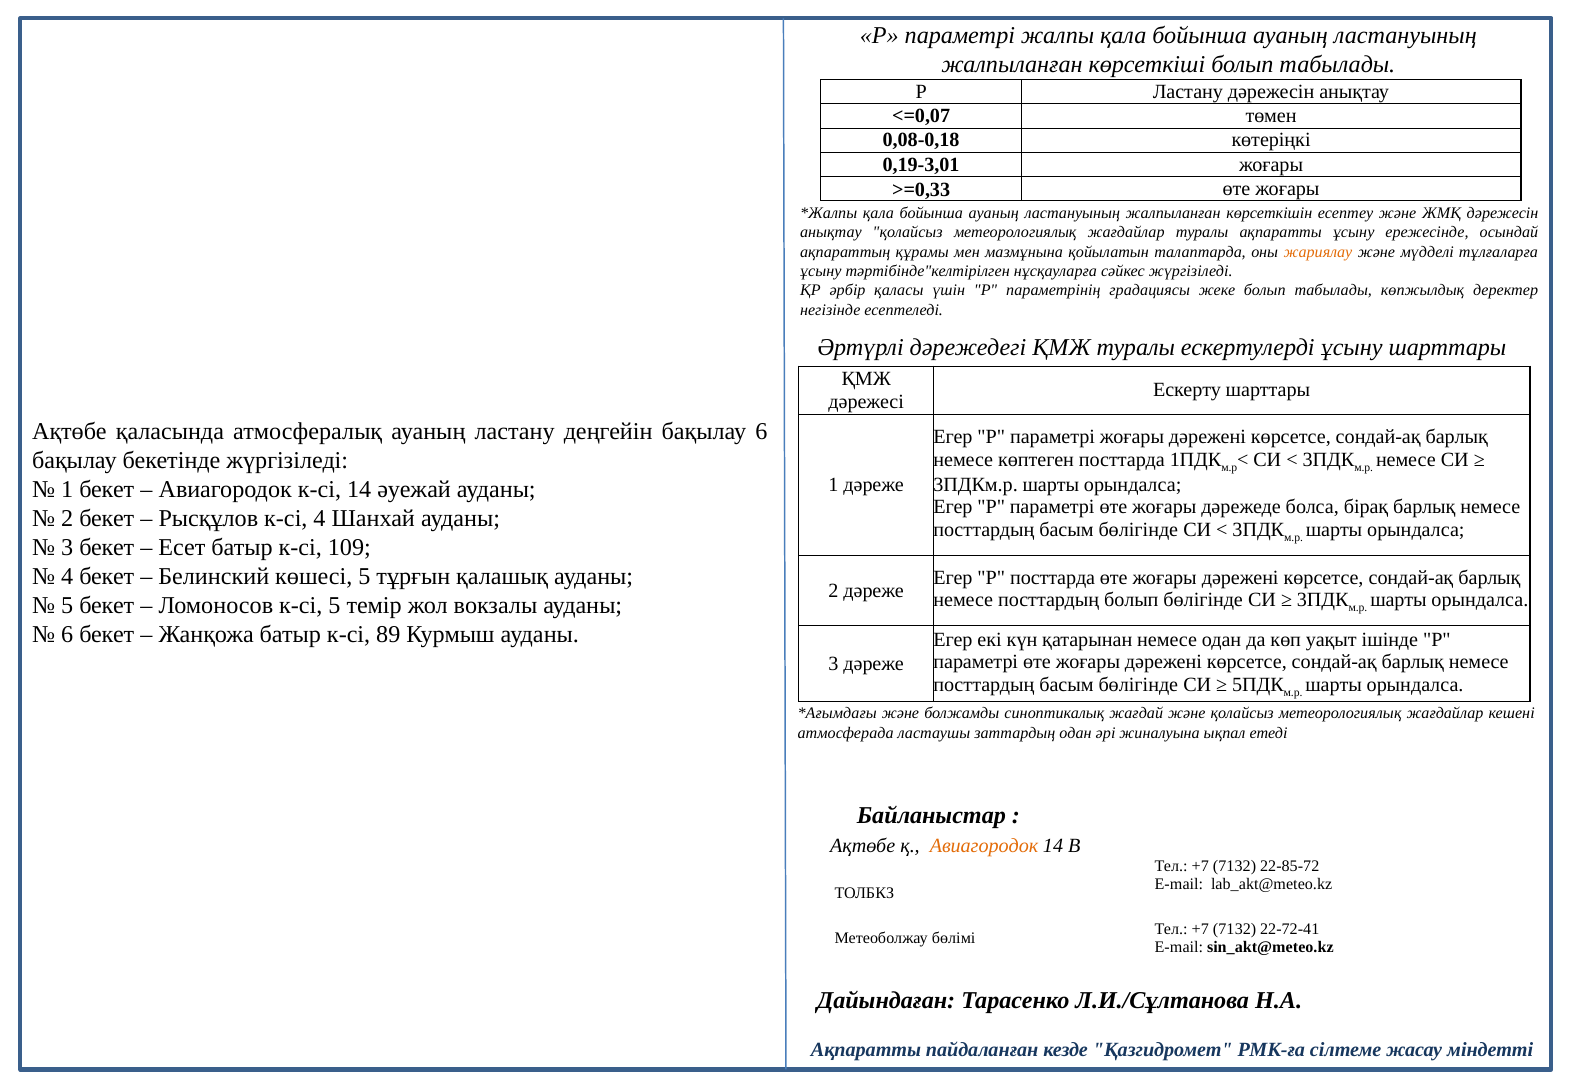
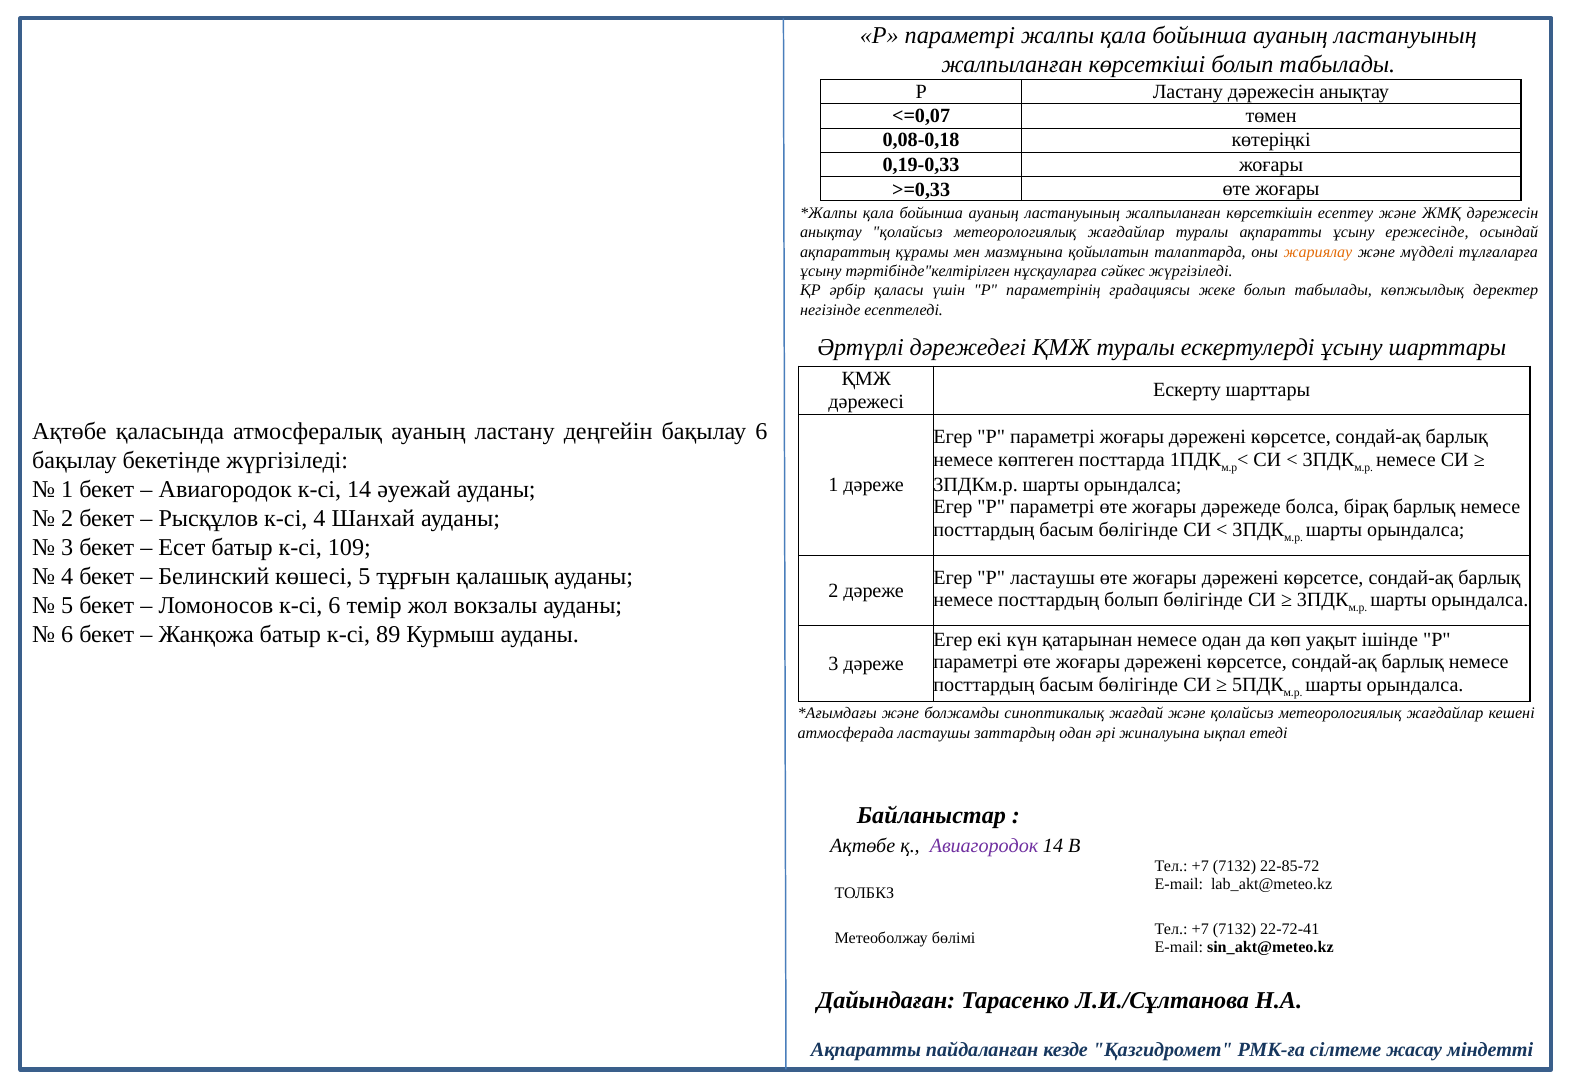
0,19-3,01: 0,19-3,01 -> 0,19-0,33 (921, 165)
Р посттарда: посттарда -> ластаушы (1053, 578)
к-сі 5: 5 -> 6 (334, 606)
Авиагородок colour: orange -> purple (984, 847)
